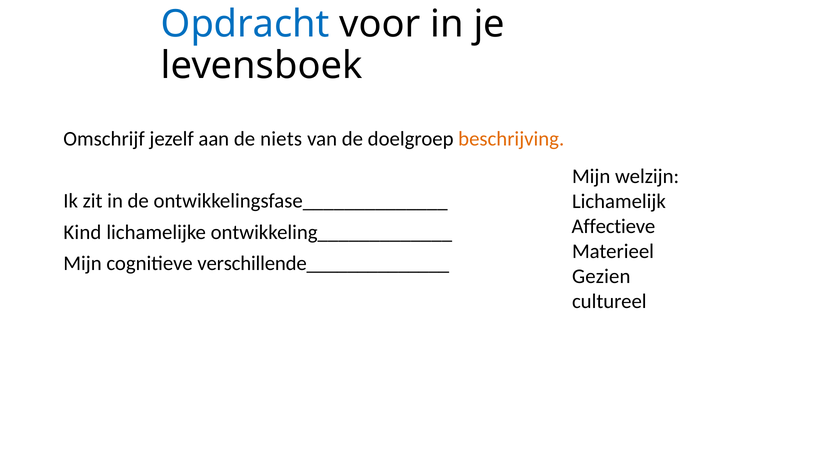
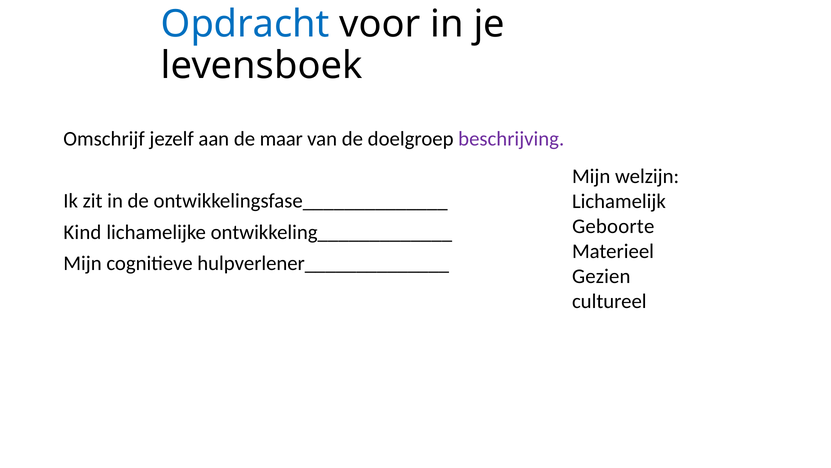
niets: niets -> maar (281, 139)
beschrijving colour: orange -> purple (511, 139)
Affectieve: Affectieve -> Geboorte (613, 226)
verschillende______________: verschillende______________ -> hulpverlener______________ (323, 263)
